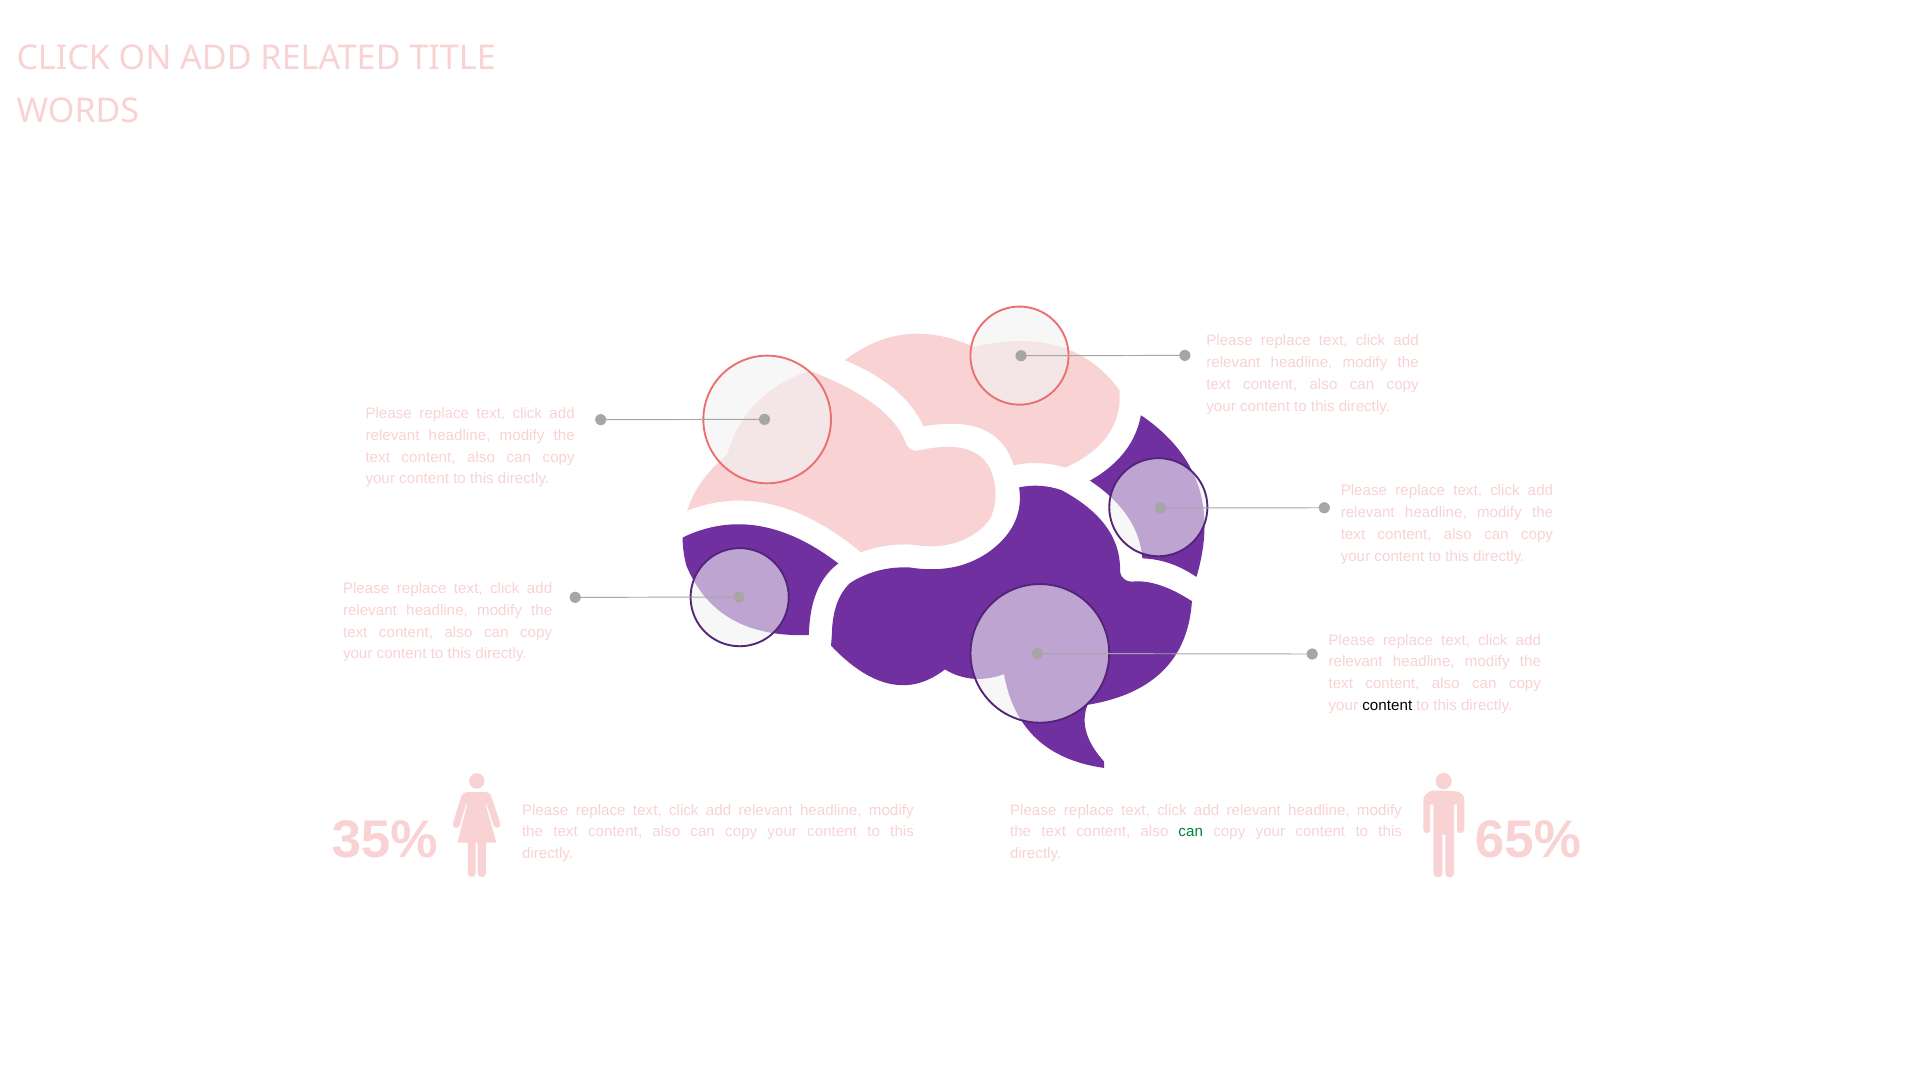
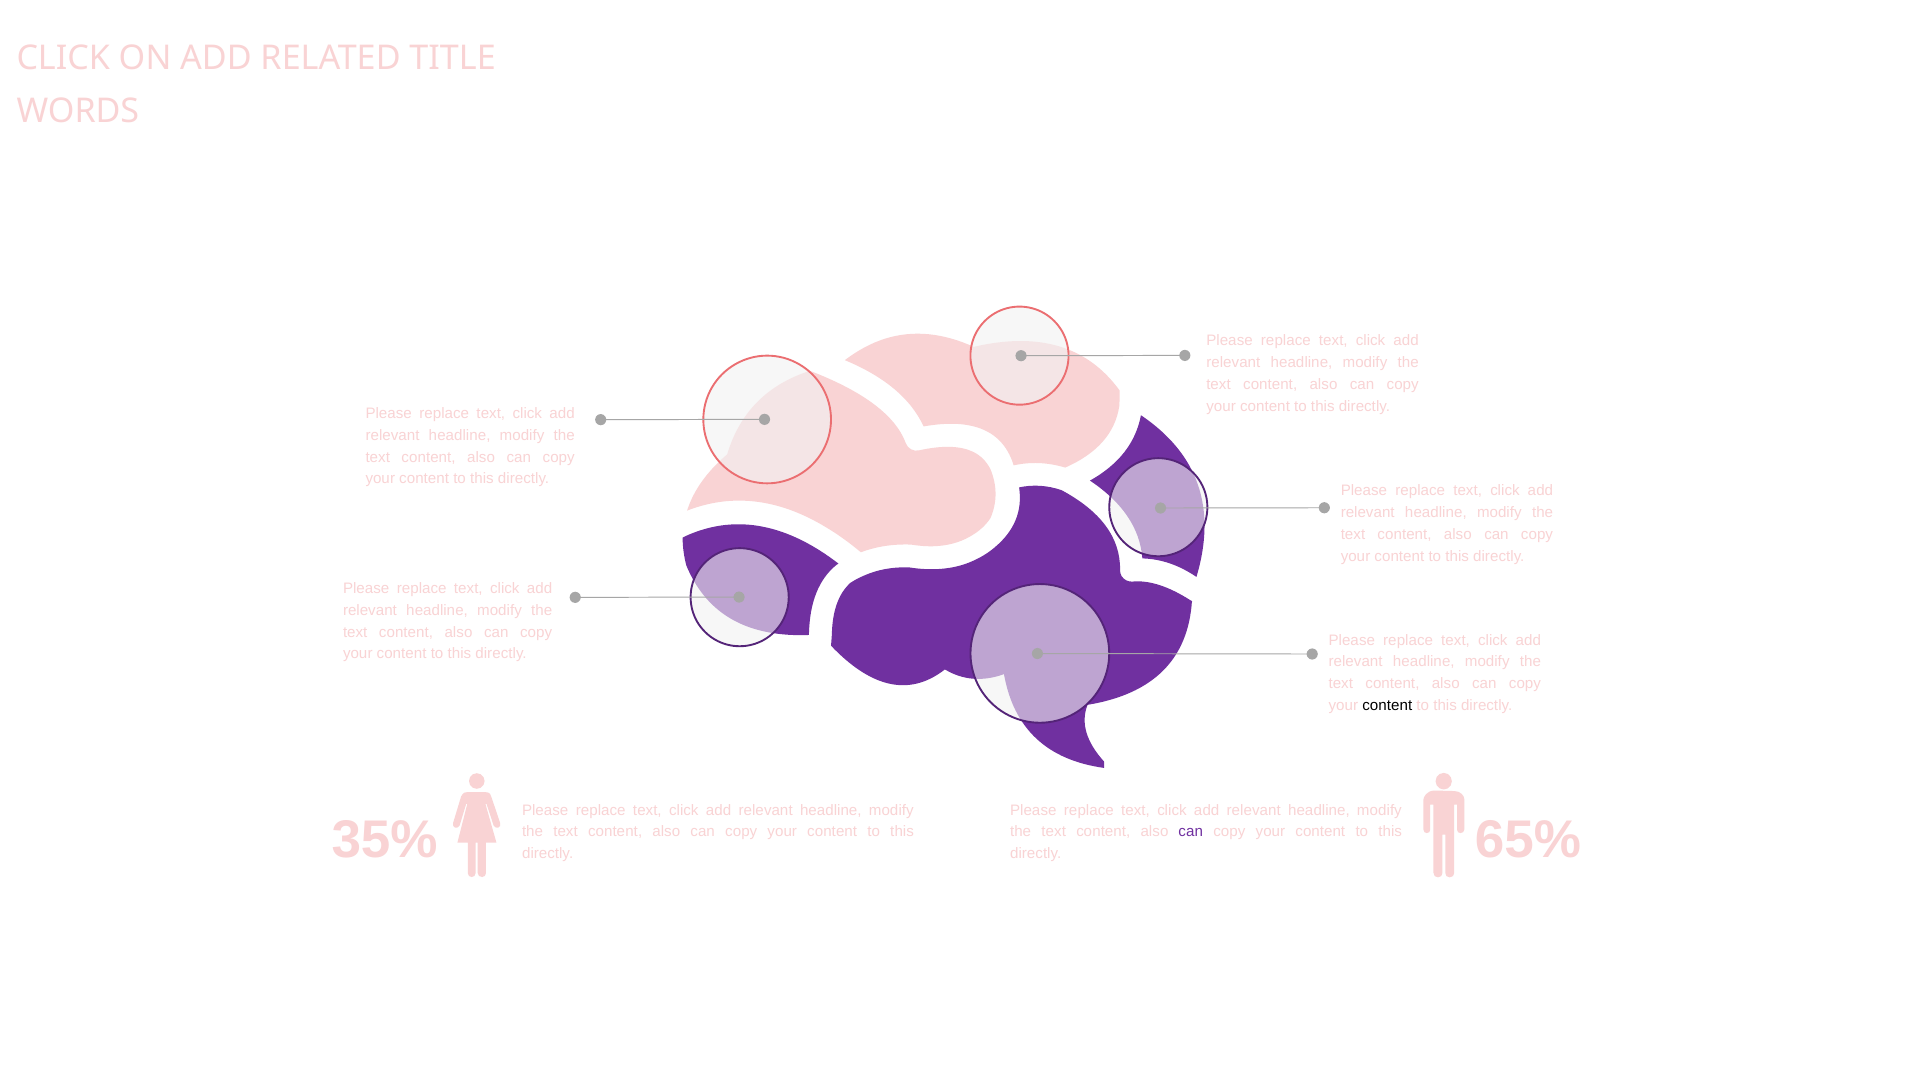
can colour: green -> purple (1191, 832)
